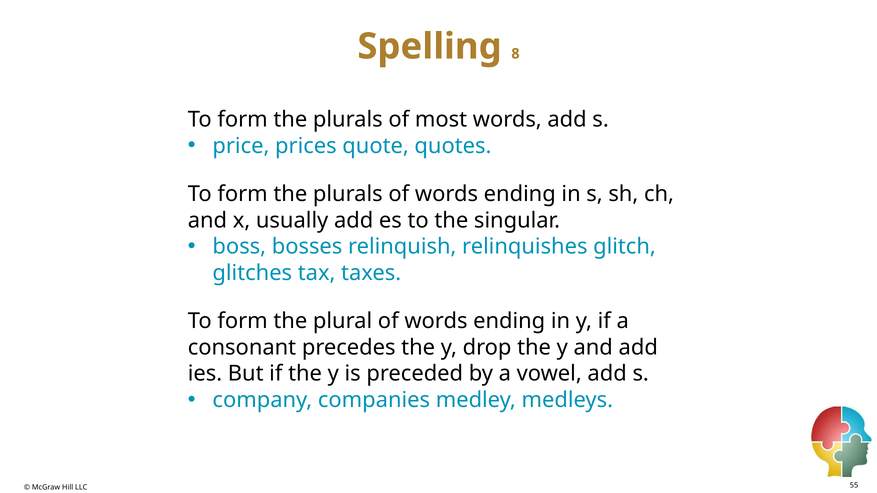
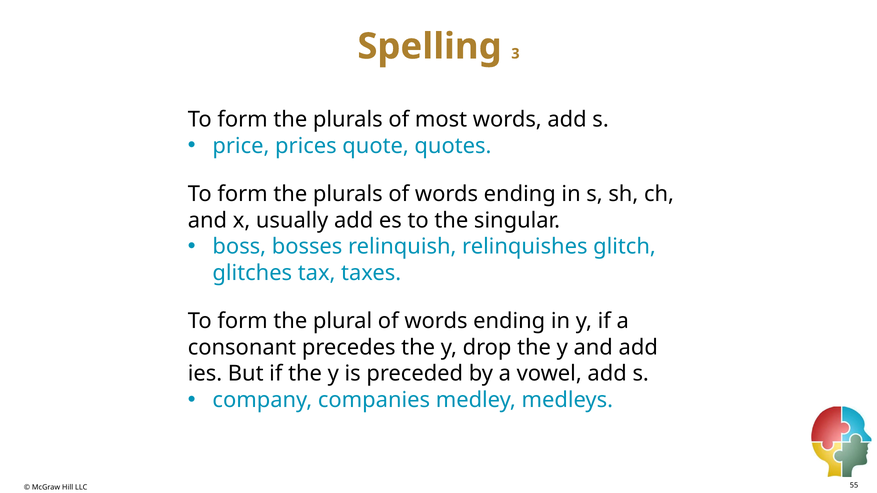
8: 8 -> 3 (515, 54)
